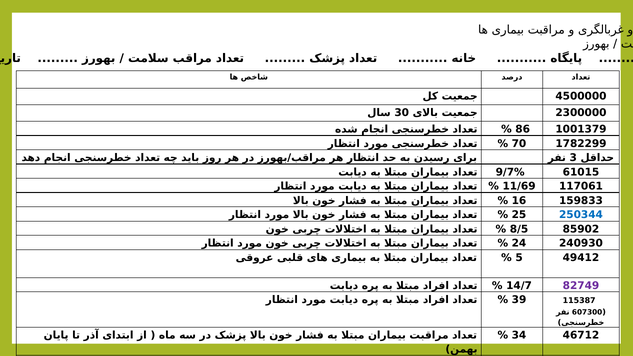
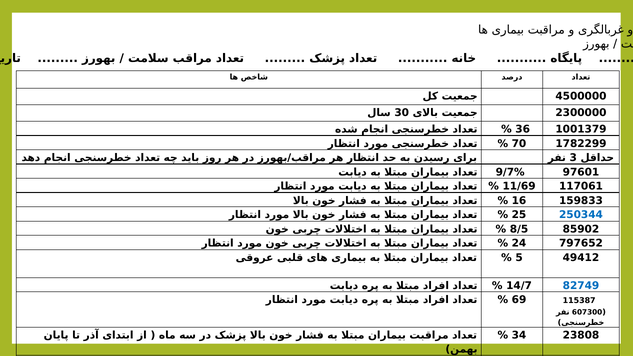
86: 86 -> 36 (523, 129)
61015: 61015 -> 97601 (581, 172)
240930: 240930 -> 797652 (581, 243)
82749 colour: purple -> blue (581, 286)
39: 39 -> 69 (519, 300)
46712: 46712 -> 23808 (581, 335)
